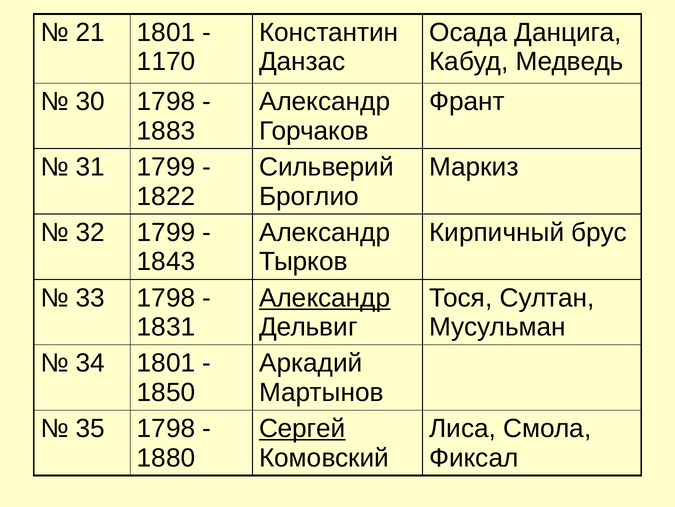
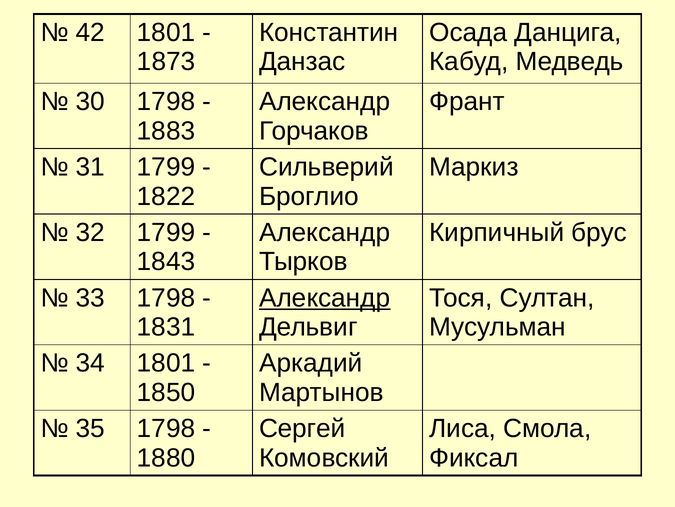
21: 21 -> 42 (90, 32)
1170: 1170 -> 1873 (166, 62)
Сергей underline: present -> none (302, 428)
